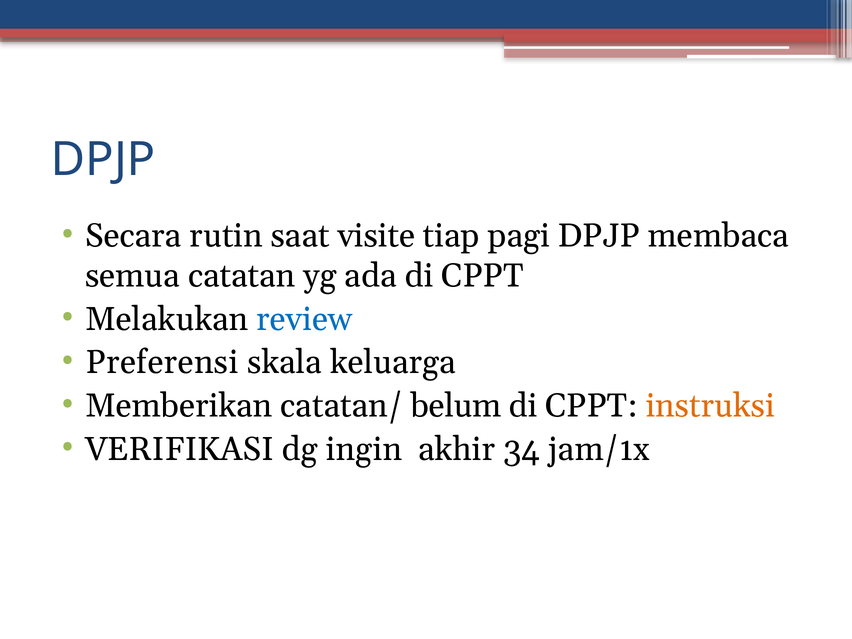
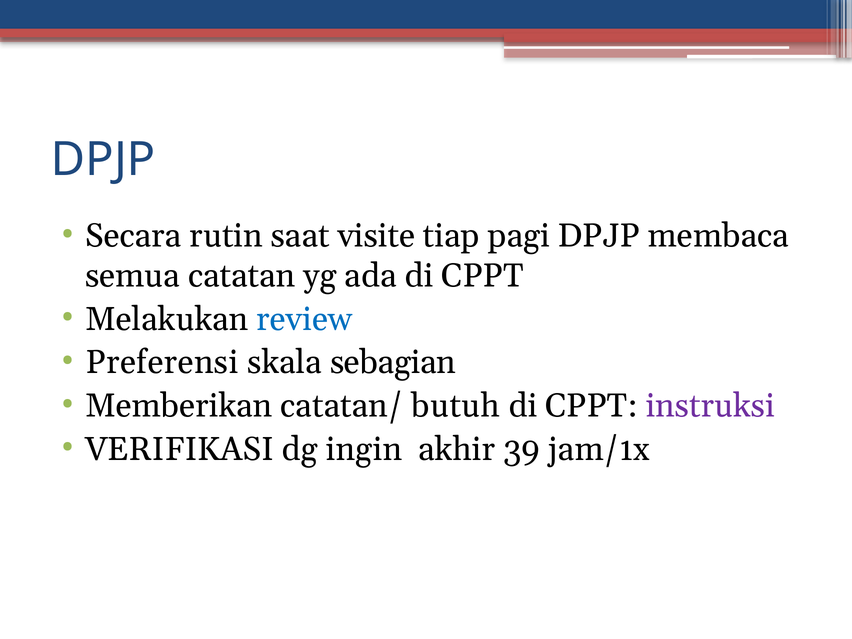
keluarga: keluarga -> sebagian (393, 362)
belum: belum -> butuh (456, 406)
instruksi colour: orange -> purple (710, 406)
34: 34 -> 39 (522, 449)
